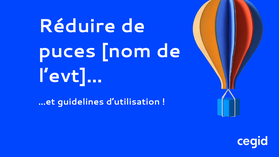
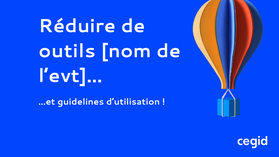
puces: puces -> outils (67, 51)
